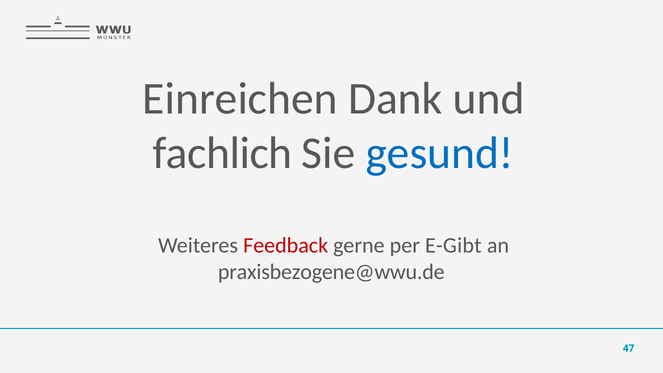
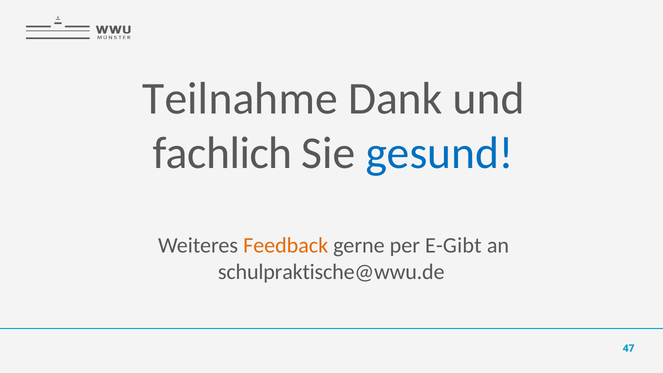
Einreichen: Einreichen -> Teilnahme (240, 99)
Feedback colour: red -> orange (286, 245)
praxisbezogene@wwu.de: praxisbezogene@wwu.de -> schulpraktische@wwu.de (331, 272)
